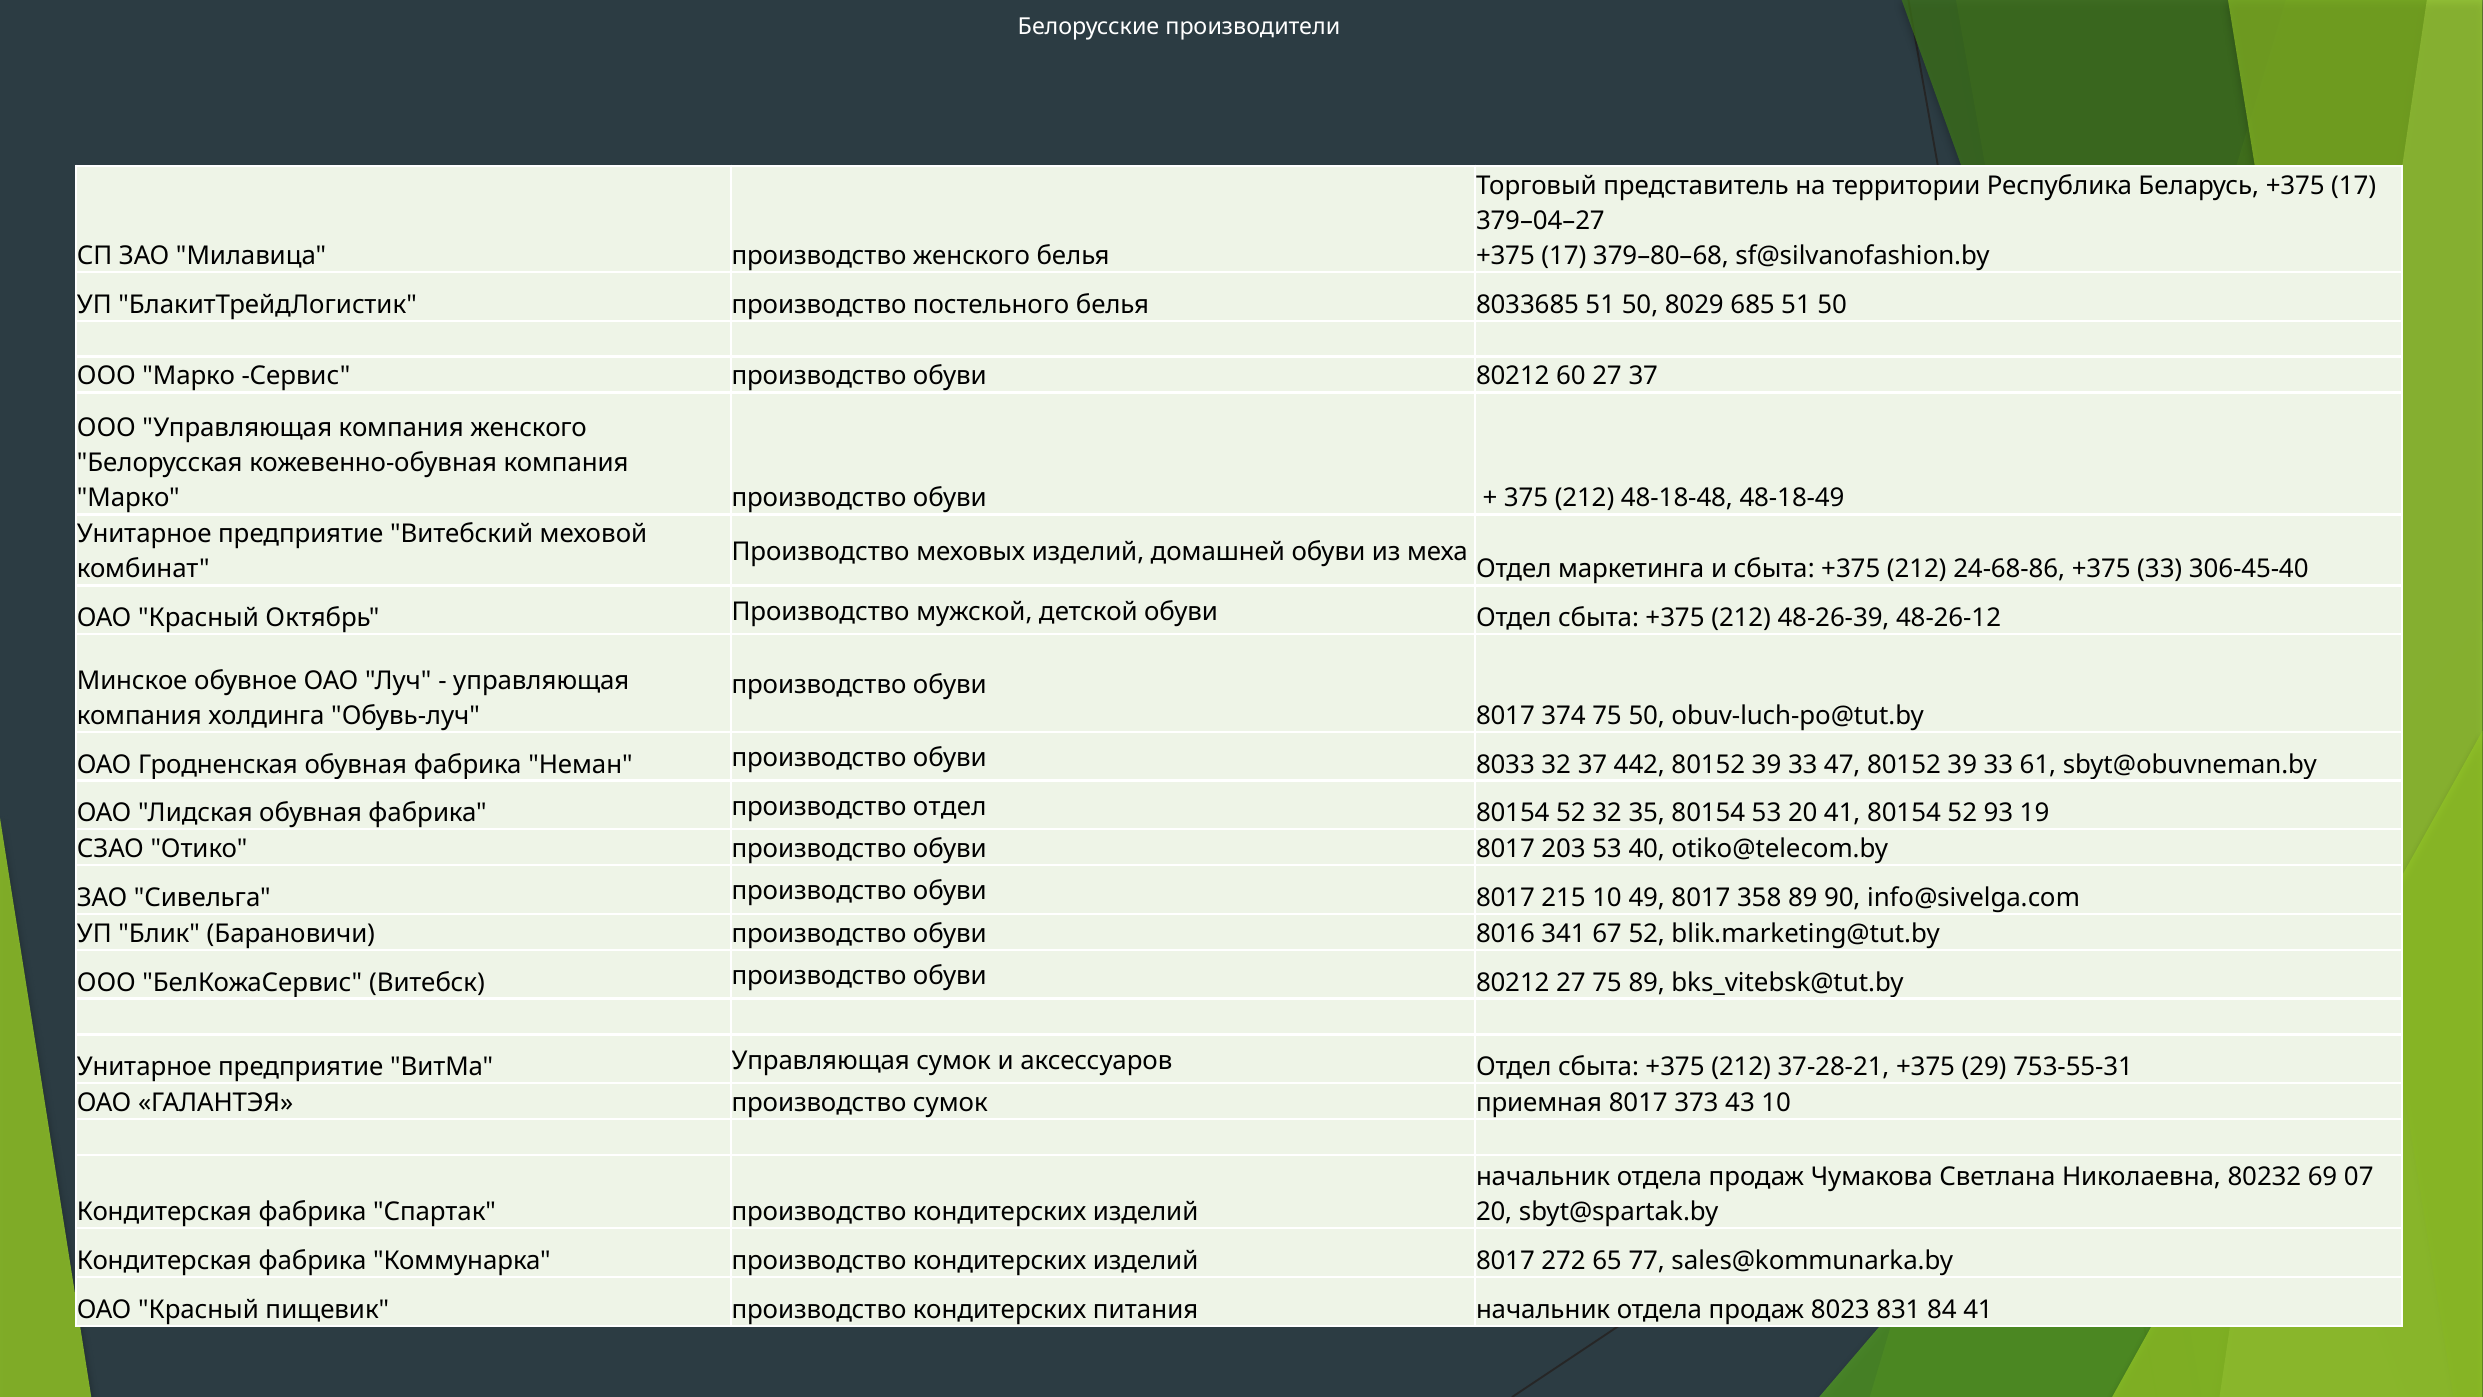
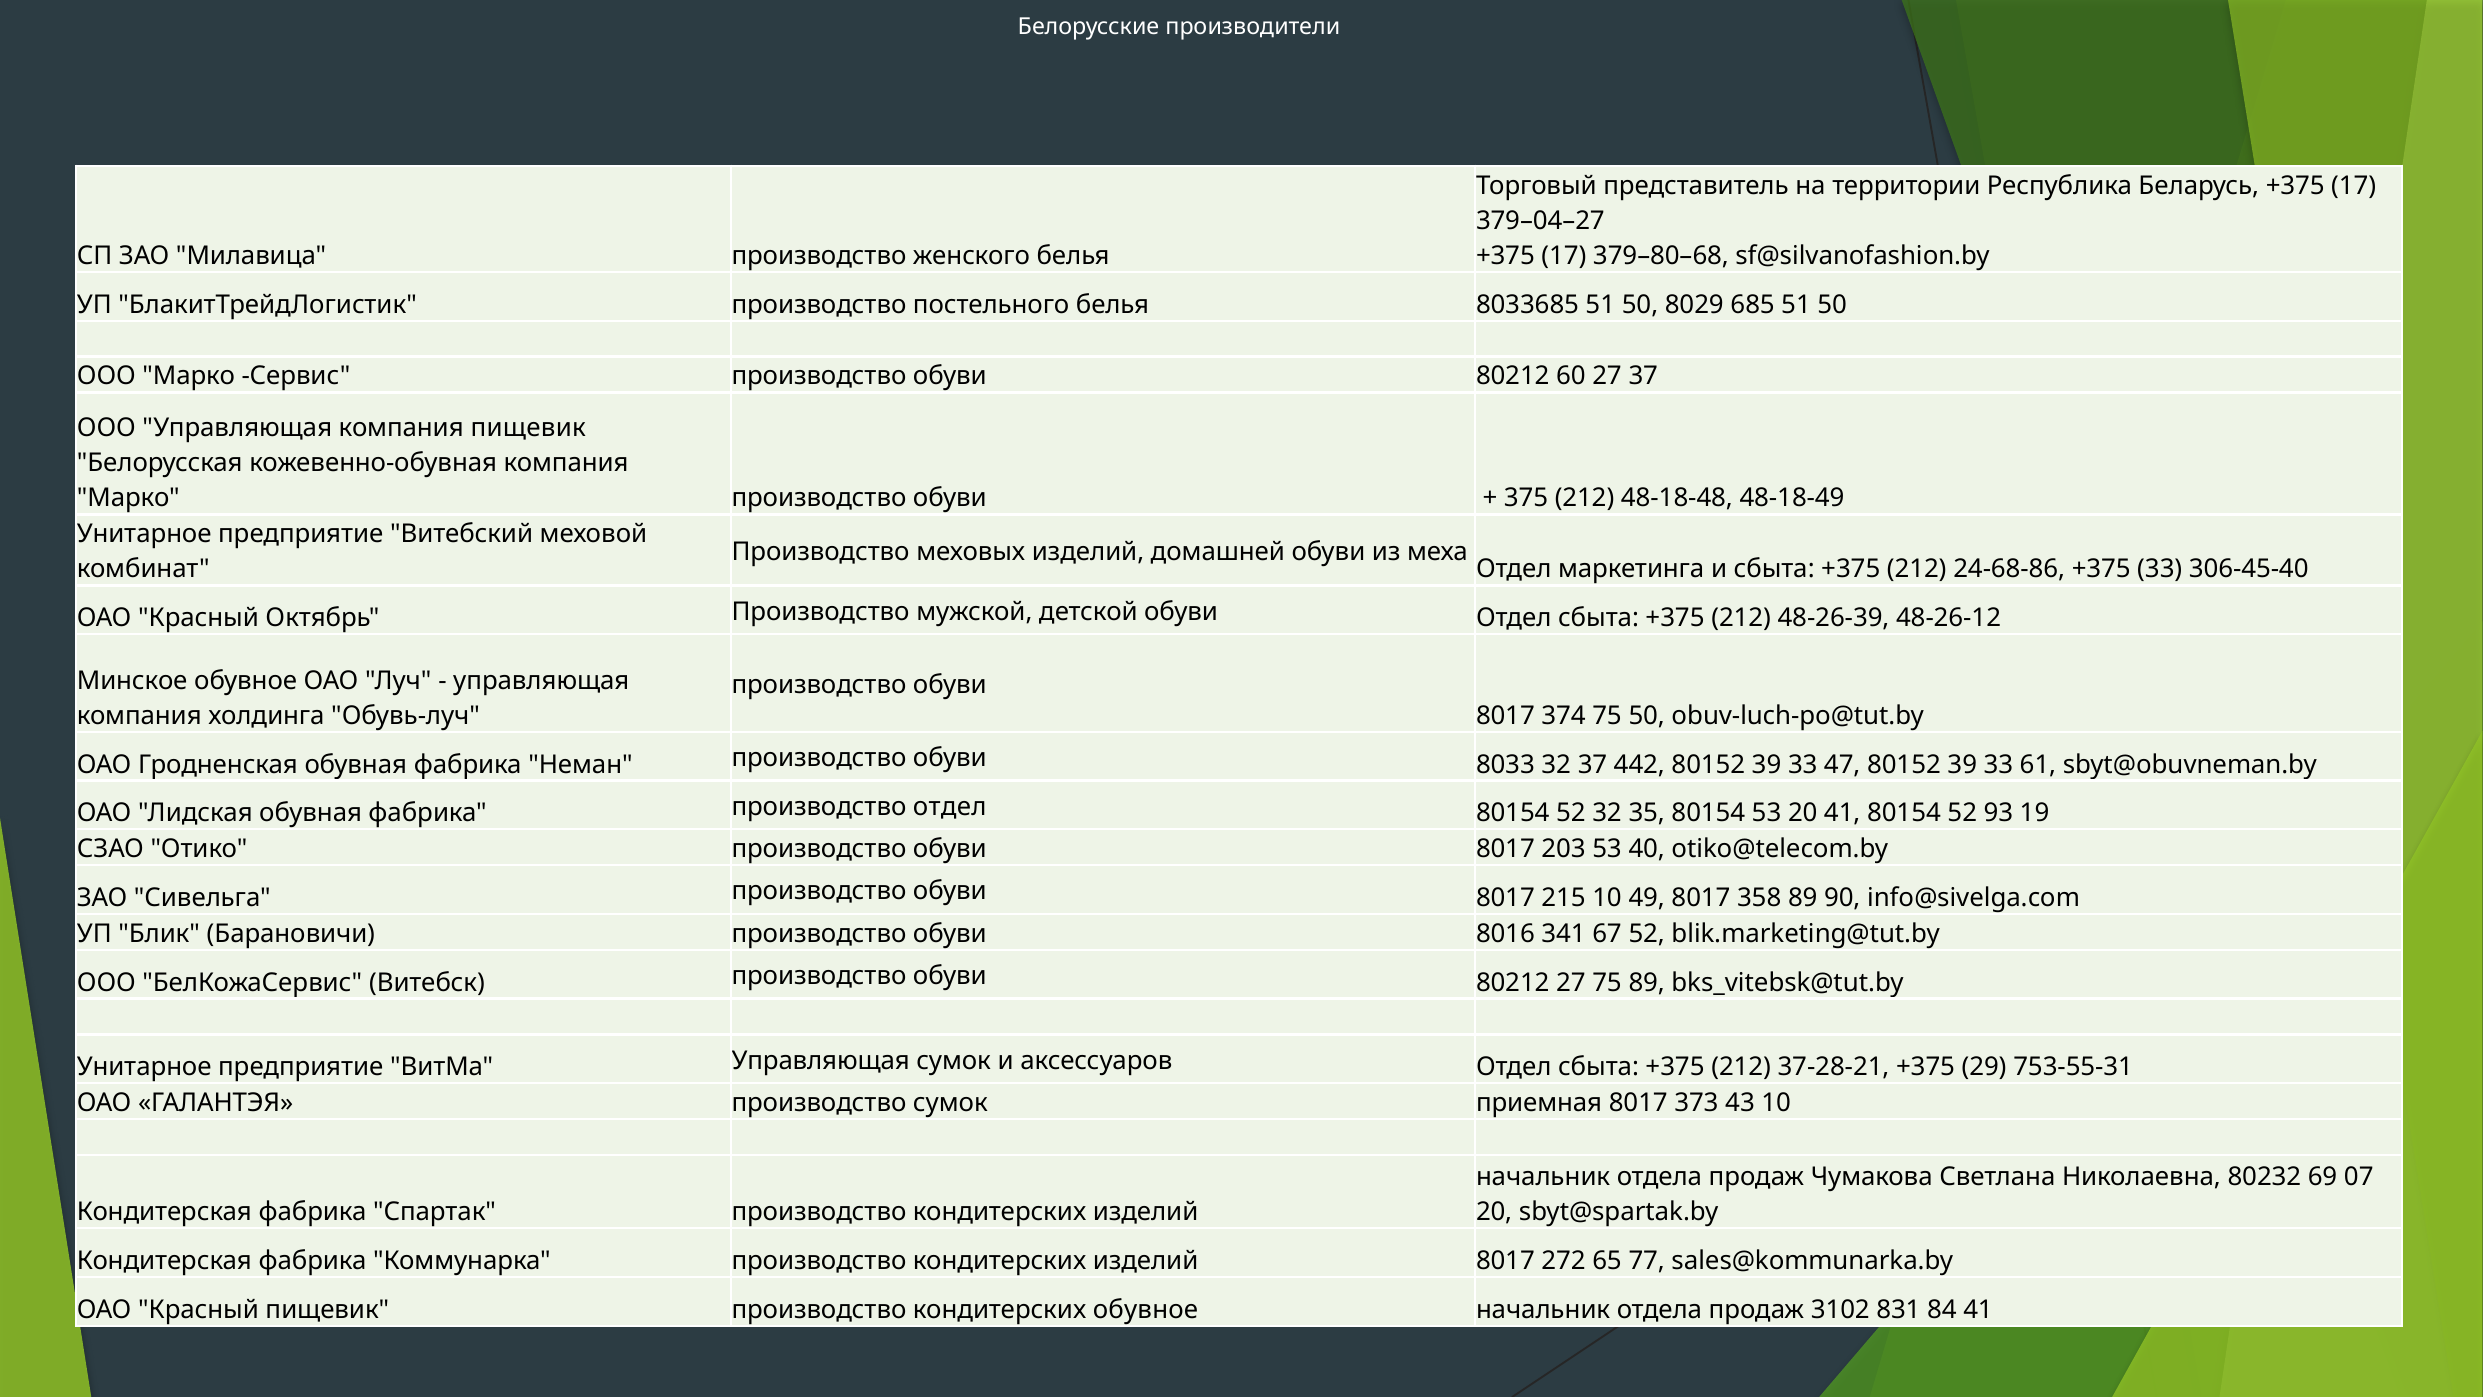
компания женского: женского -> пищевик (528, 428)
кондитерских питания: питания -> обувное (1146, 1309)
8023: 8023 -> 3102 (1840, 1309)
